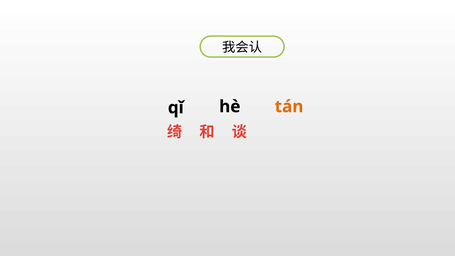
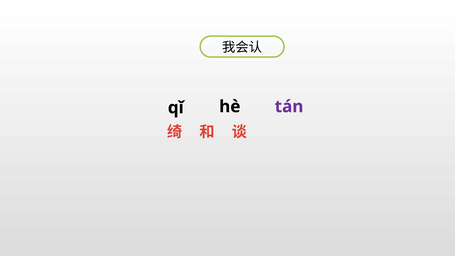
tán colour: orange -> purple (289, 107)
